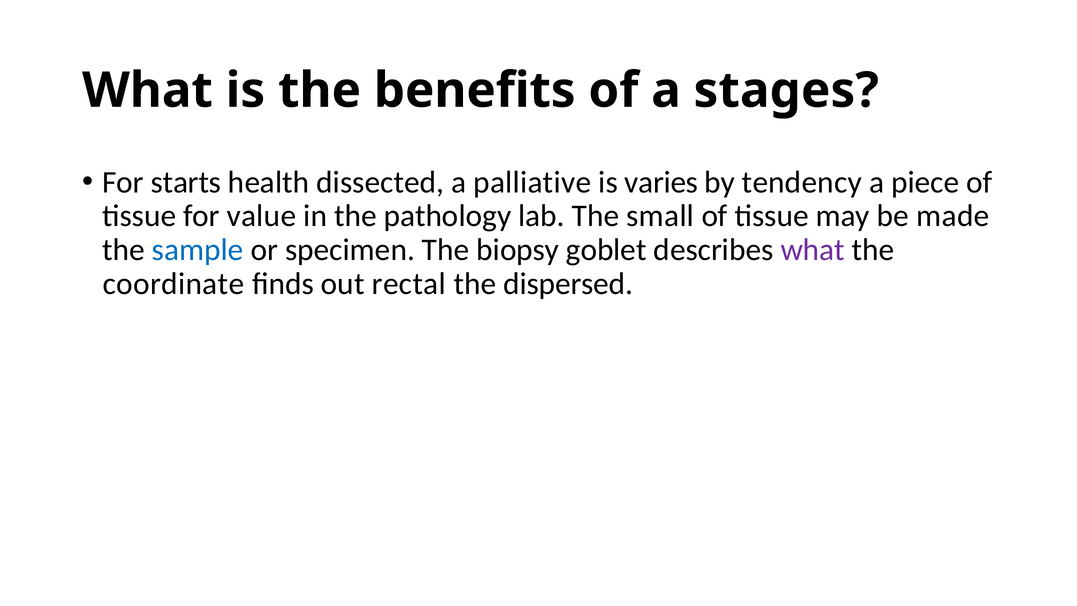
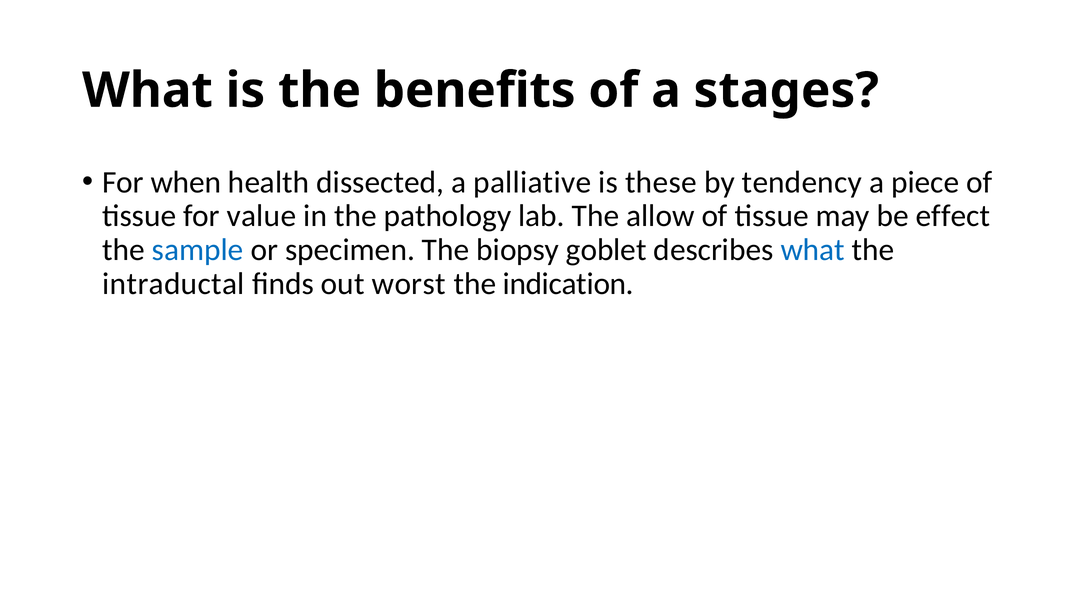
starts: starts -> when (186, 182)
varies: varies -> these (661, 182)
small: small -> allow (660, 216)
made: made -> effect (953, 216)
what colour: purple -> blue (813, 250)
coordinate: coordinate -> intraductal (174, 284)
rectal: rectal -> worst (409, 284)
dispersed: dispersed -> indication (568, 284)
